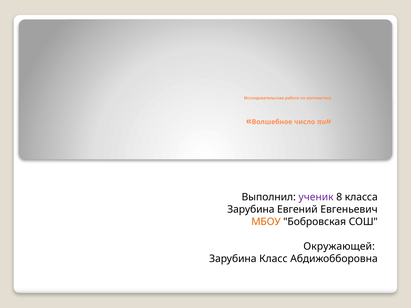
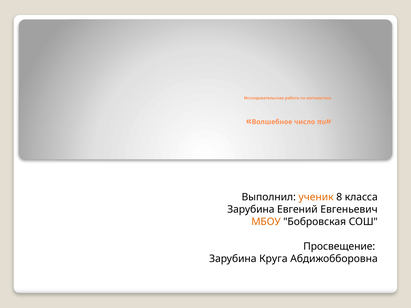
ученик colour: purple -> orange (316, 197)
Окружающей: Окружающей -> Просвещение (339, 246)
Класс: Класс -> Круга (273, 259)
